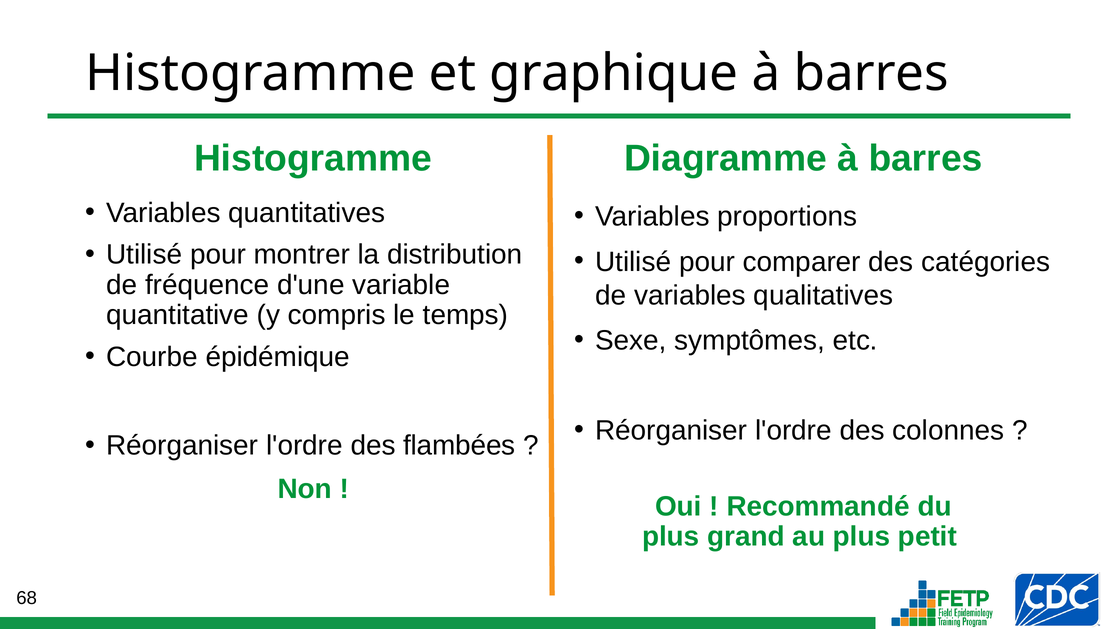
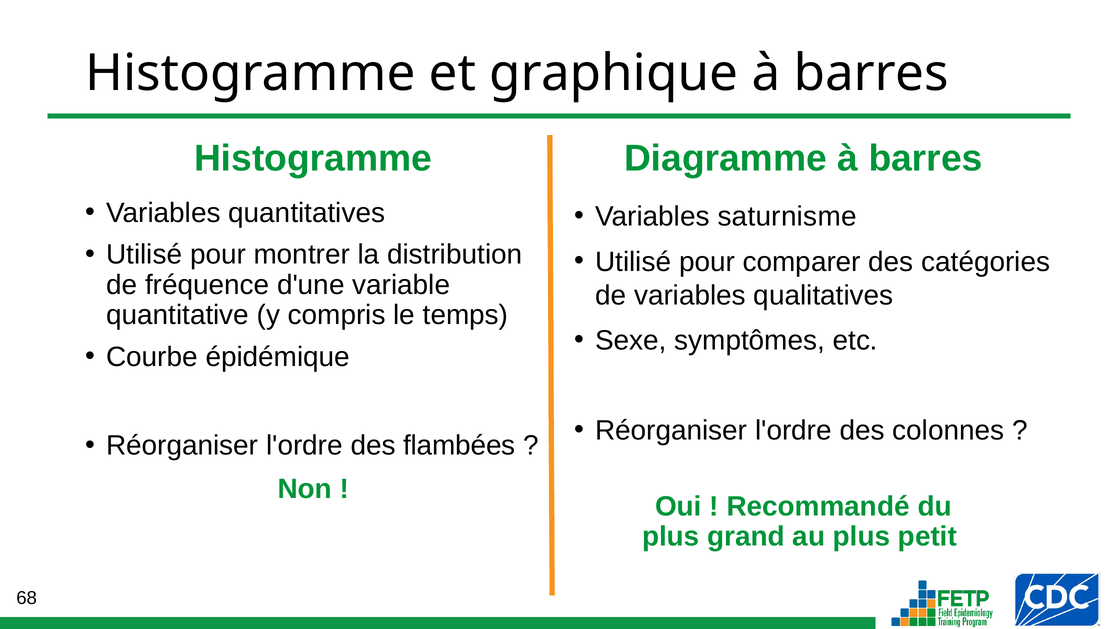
proportions: proportions -> saturnisme (787, 217)
